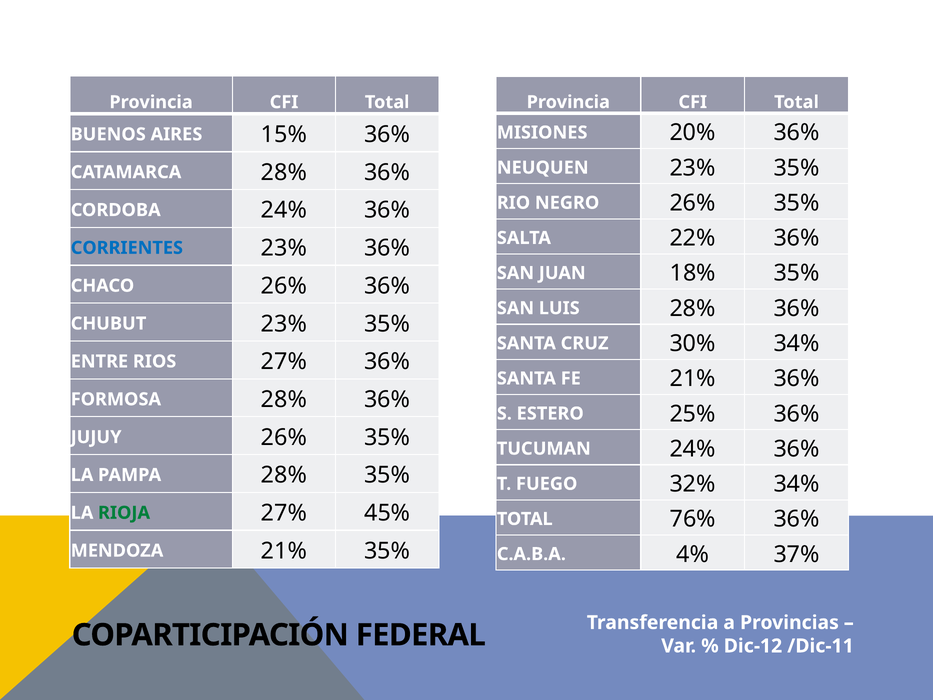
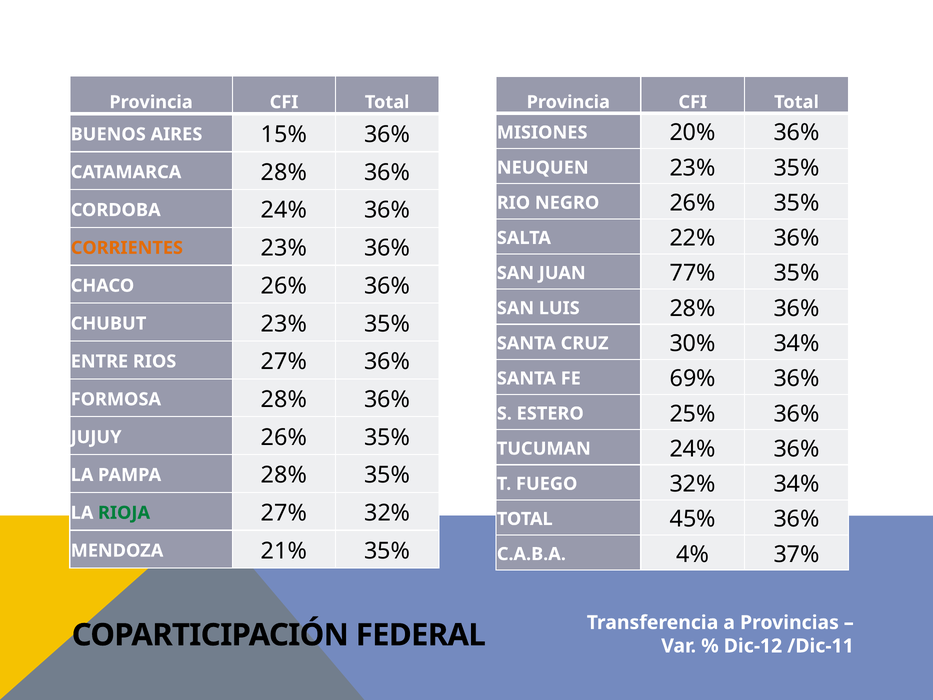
CORRIENTES colour: blue -> orange (127, 248)
18%: 18% -> 77% (693, 273)
FE 21%: 21% -> 69% (693, 379)
27% 45%: 45% -> 32% (387, 513)
76%: 76% -> 45% (693, 519)
